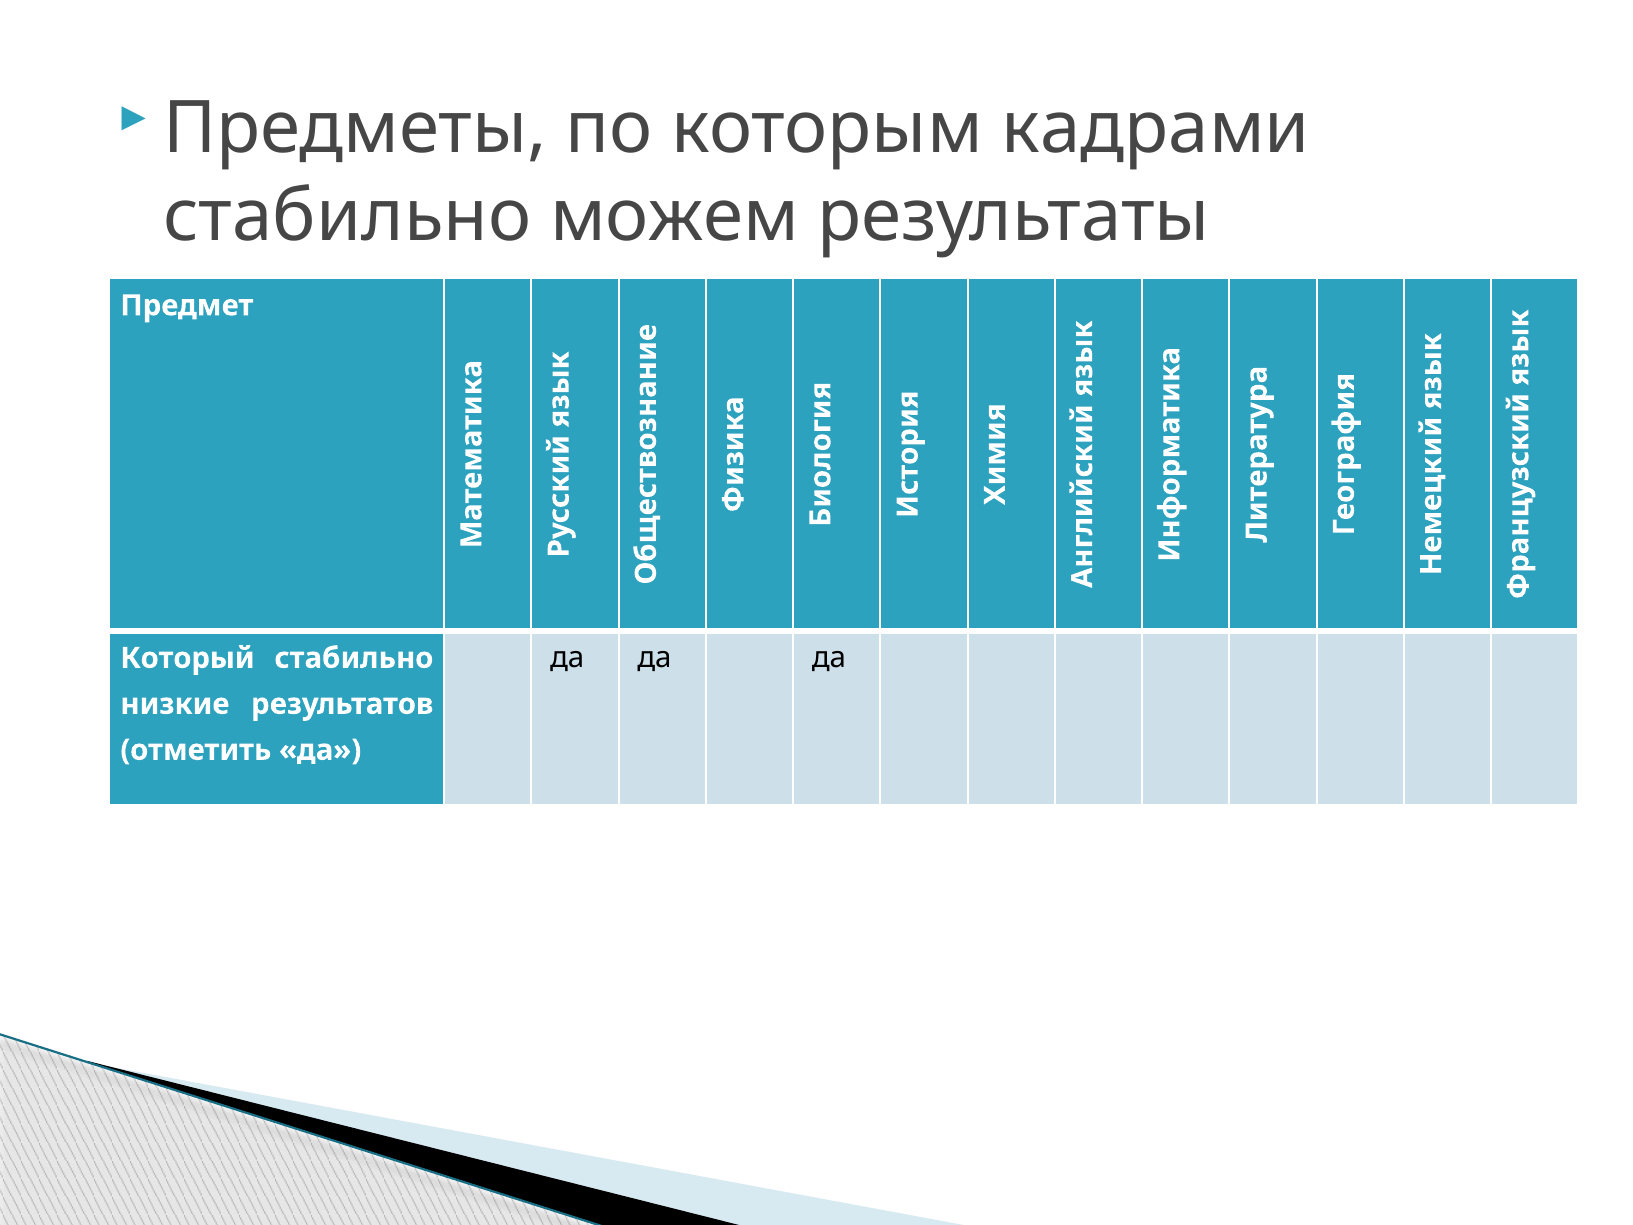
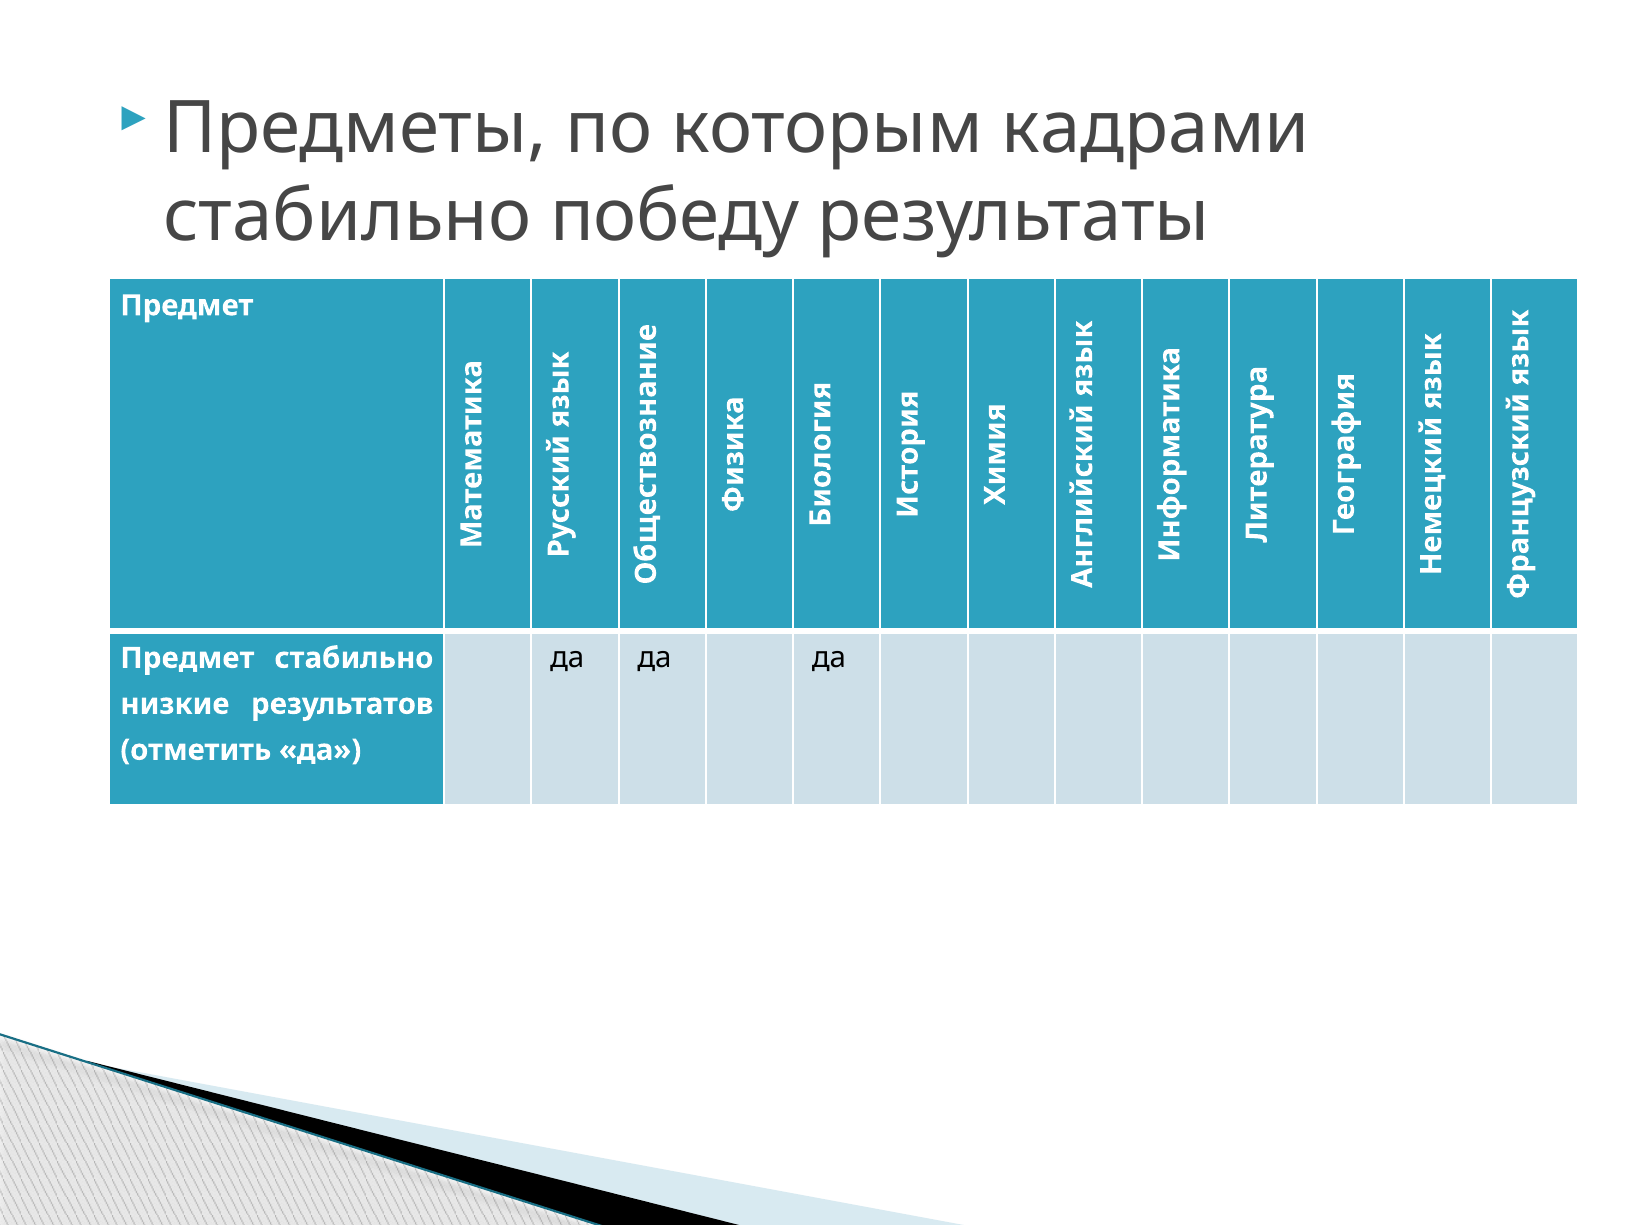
можем: можем -> победу (675, 216)
Который: Который -> Предмет (187, 658)
